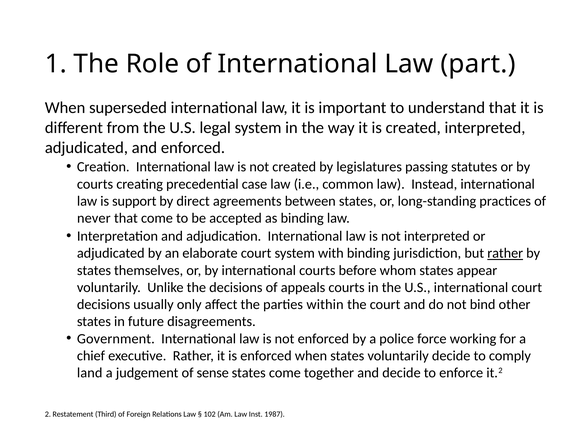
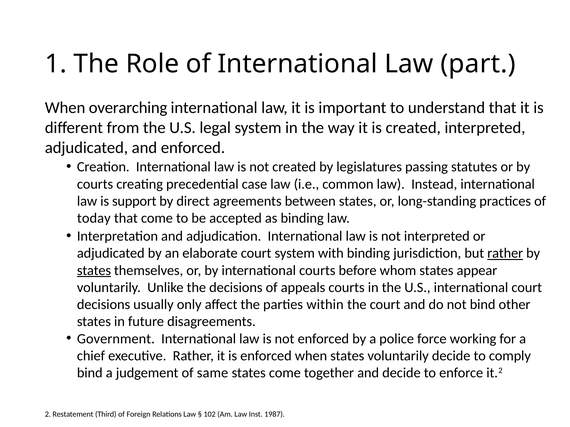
superseded: superseded -> overarching (128, 108)
never: never -> today (94, 218)
states underline: none -> present (94, 271)
land: land -> bind (90, 373)
sense: sense -> same (213, 373)
